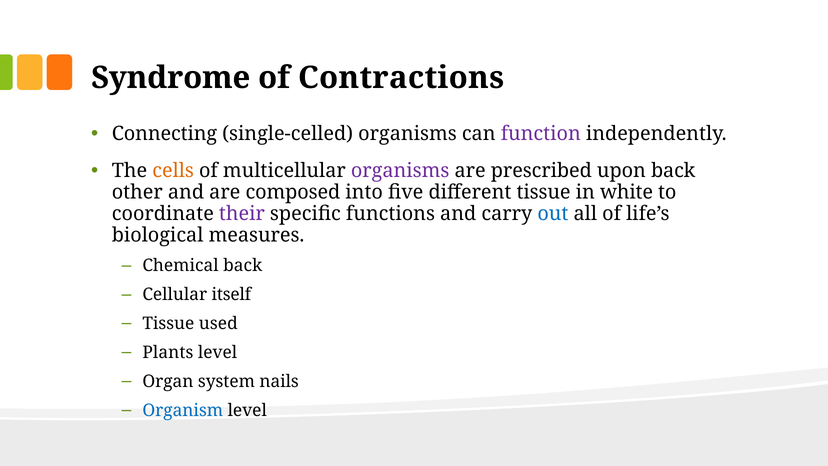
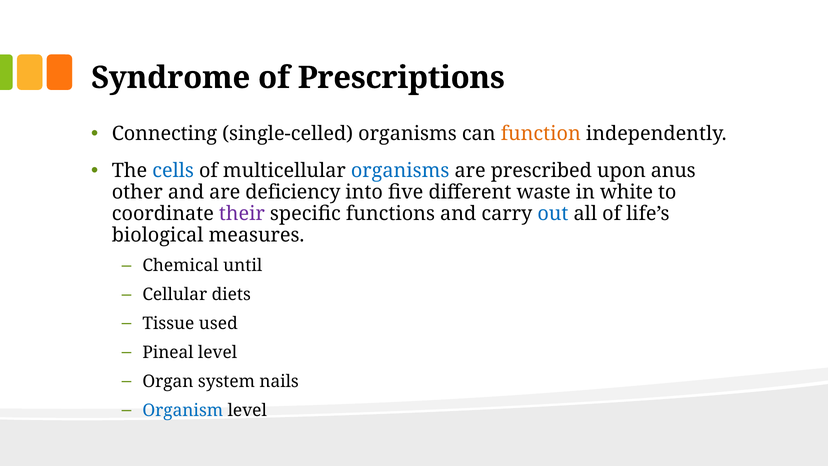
Contractions: Contractions -> Prescriptions (401, 78)
function colour: purple -> orange (541, 134)
cells colour: orange -> blue (173, 171)
organisms colour: purple -> blue (400, 171)
upon back: back -> anus (673, 171)
composed: composed -> deficiency (293, 192)
different tissue: tissue -> waste (544, 192)
Chemical back: back -> until (243, 265)
itself: itself -> diets (231, 294)
Plants: Plants -> Pineal (168, 352)
